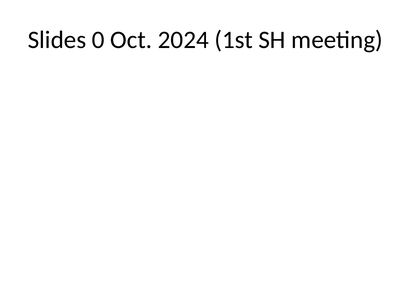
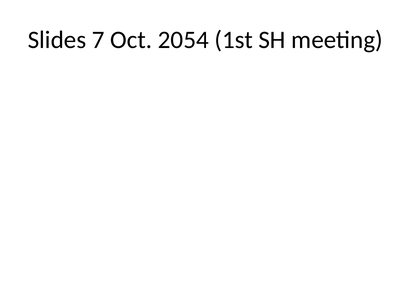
0: 0 -> 7 (98, 40)
2024: 2024 -> 2054 (183, 40)
